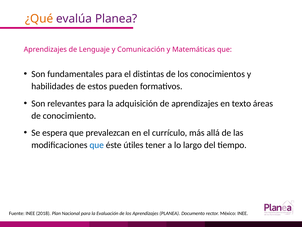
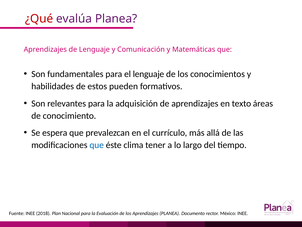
¿Qué colour: orange -> red (39, 19)
el distintas: distintas -> lenguaje (148, 74)
útiles: útiles -> clima (133, 145)
